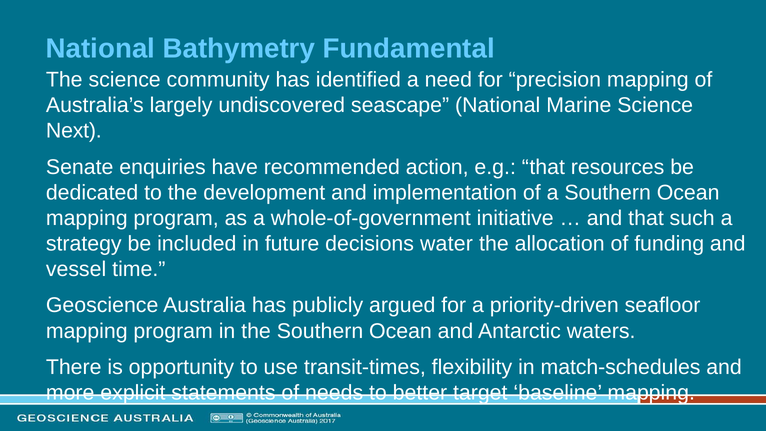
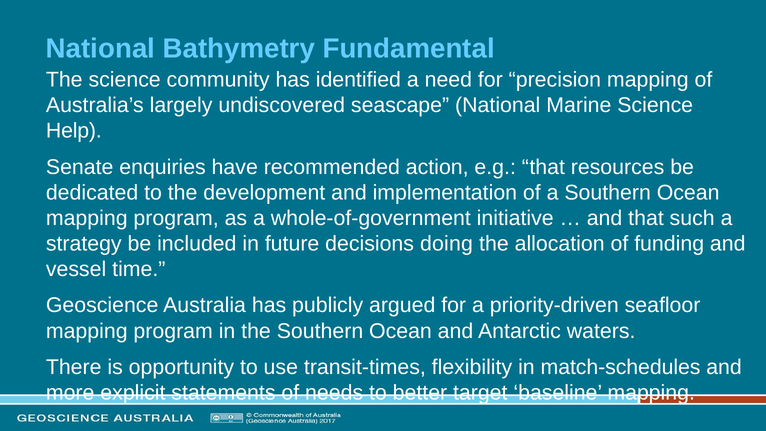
Next: Next -> Help (74, 131)
water: water -> doing (446, 244)
